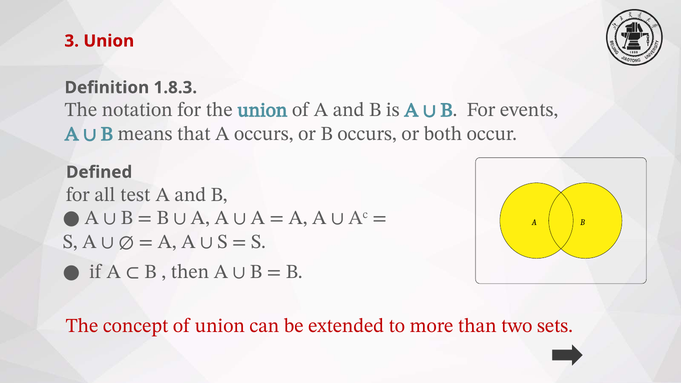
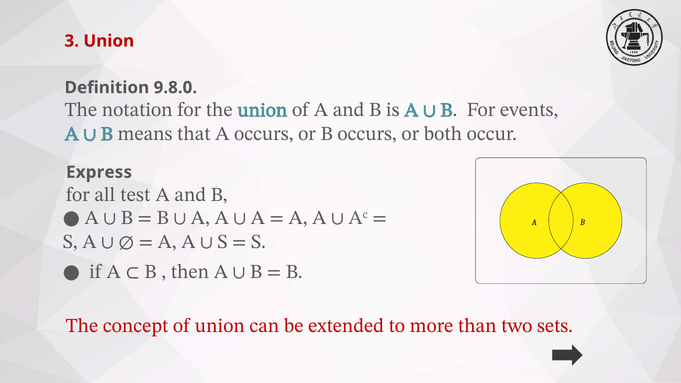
1.8.3: 1.8.3 -> 9.8.0 (175, 88)
Defined: Defined -> Express (99, 172)
